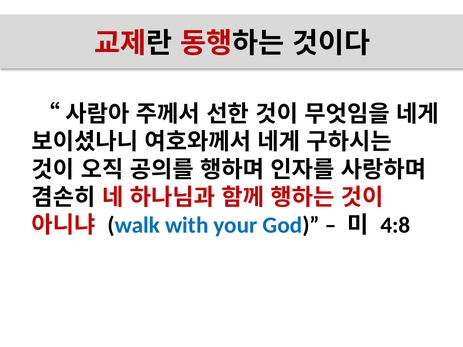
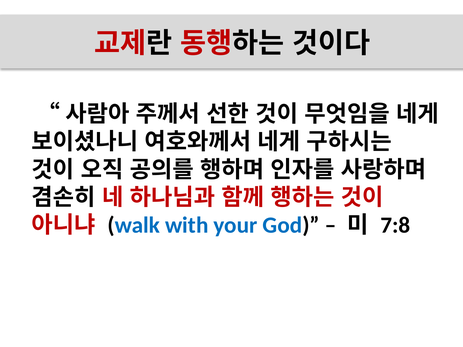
4:8: 4:8 -> 7:8 (395, 225)
